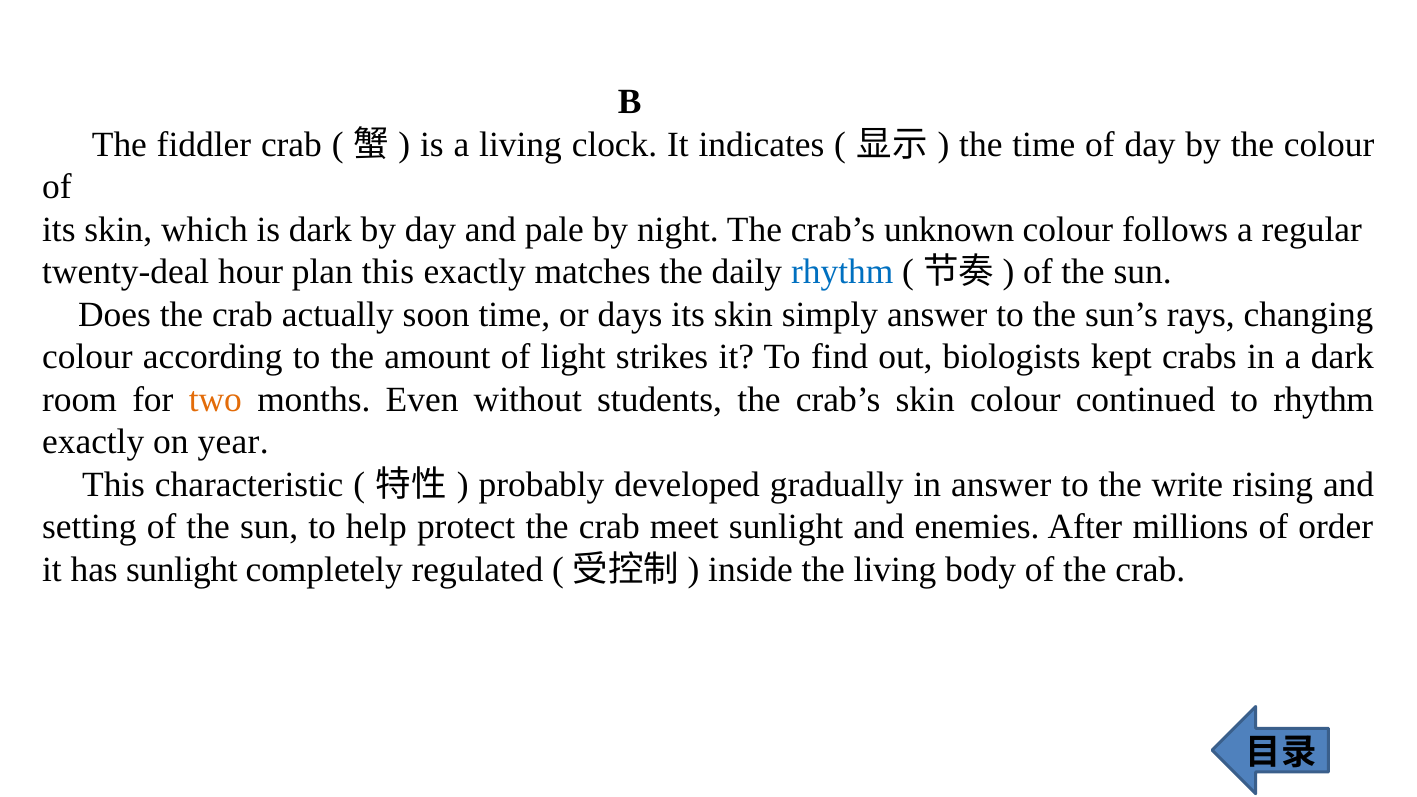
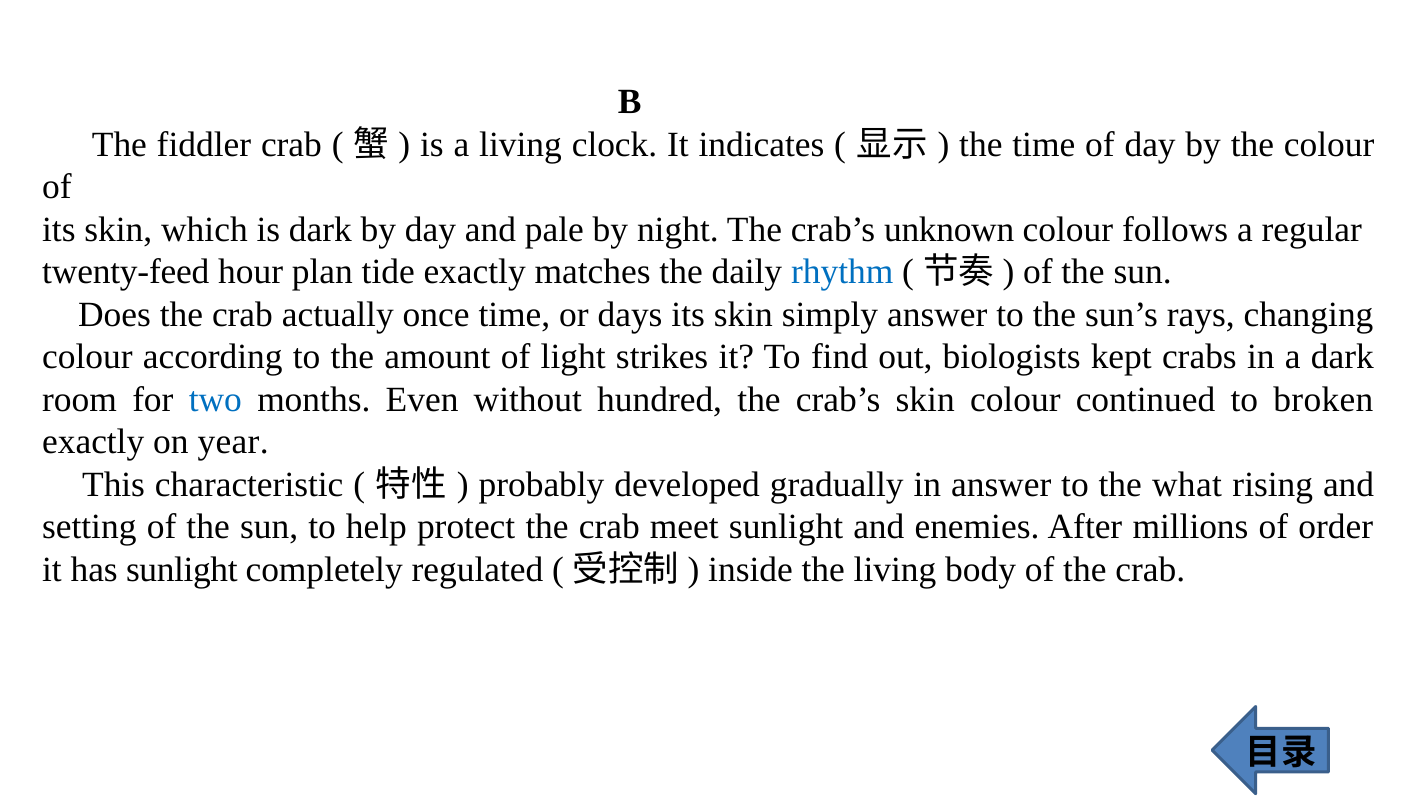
twenty-deal: twenty-deal -> twenty-feed (126, 272)
plan this: this -> tide (388, 272)
soon: soon -> once (436, 315)
two colour: orange -> blue (215, 400)
students: students -> hundred (660, 400)
to rhythm: rhythm -> broken (1323, 400)
write: write -> what (1187, 485)
